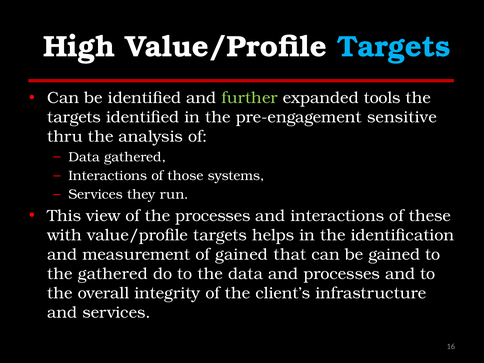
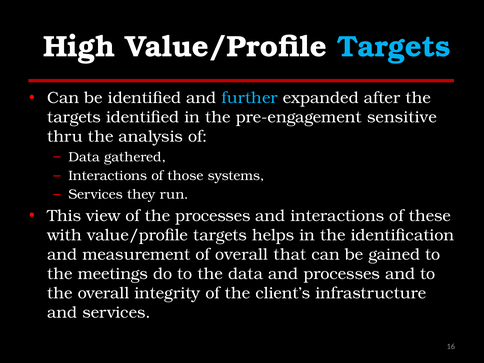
further colour: light green -> light blue (250, 98)
tools: tools -> after (382, 98)
of gained: gained -> overall (242, 254)
the gathered: gathered -> meetings (113, 274)
